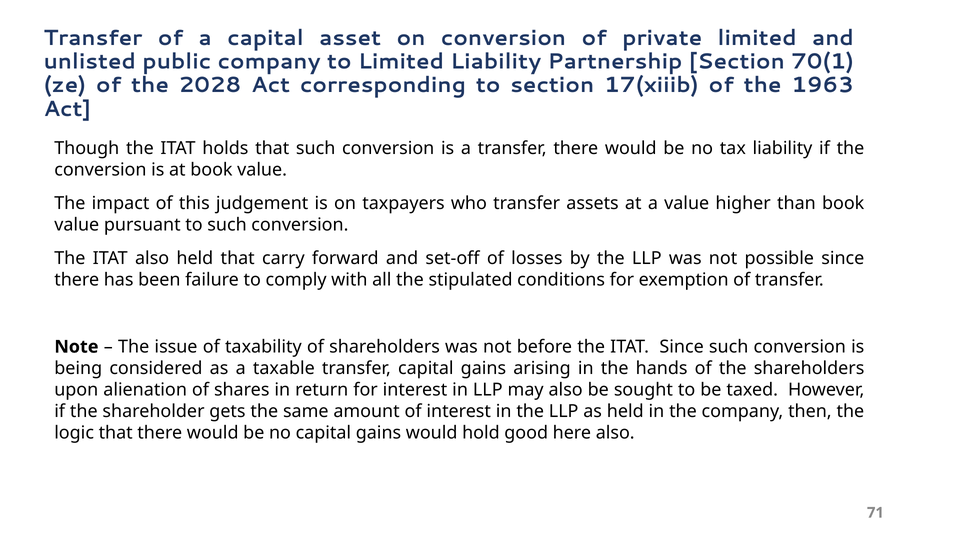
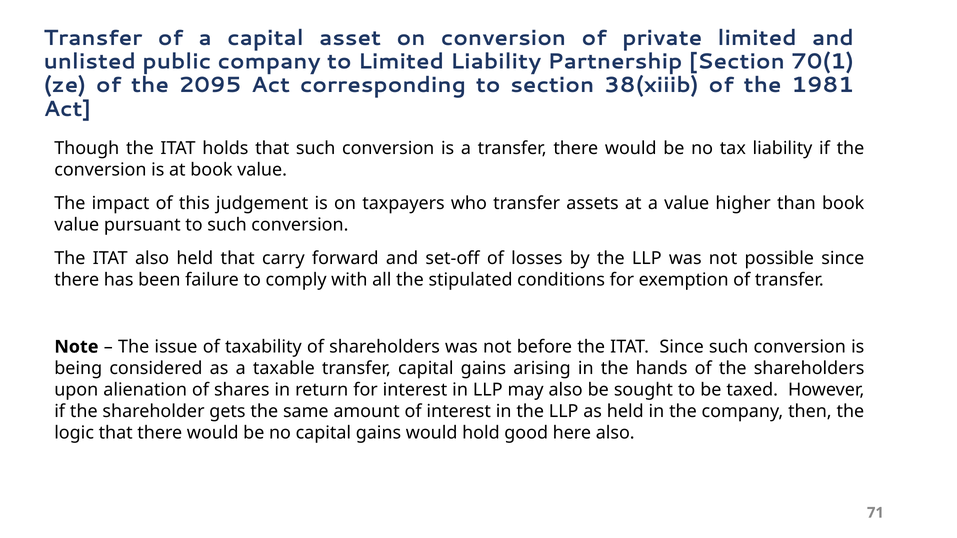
2028: 2028 -> 2095 (210, 85)
17(xiiib: 17(xiiib -> 38(xiiib (651, 85)
1963: 1963 -> 1981 (823, 85)
